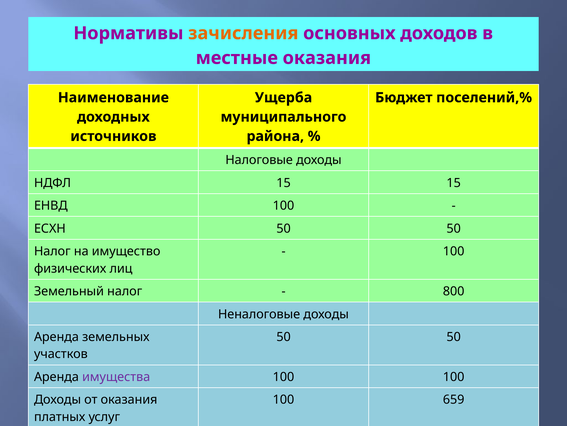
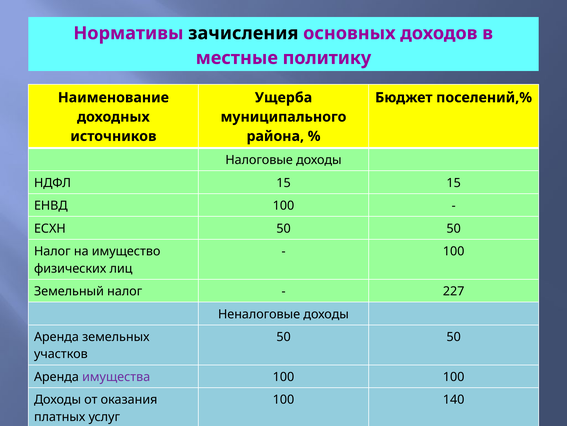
зачисления colour: orange -> black (243, 33)
местные оказания: оказания -> политику (327, 58)
800: 800 -> 227 (454, 291)
659: 659 -> 140 (454, 399)
